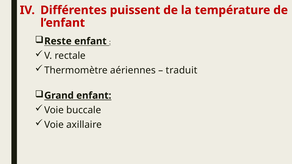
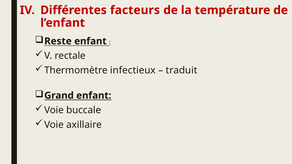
puissent: puissent -> facteurs (135, 10)
aériennes: aériennes -> infectieux (133, 70)
